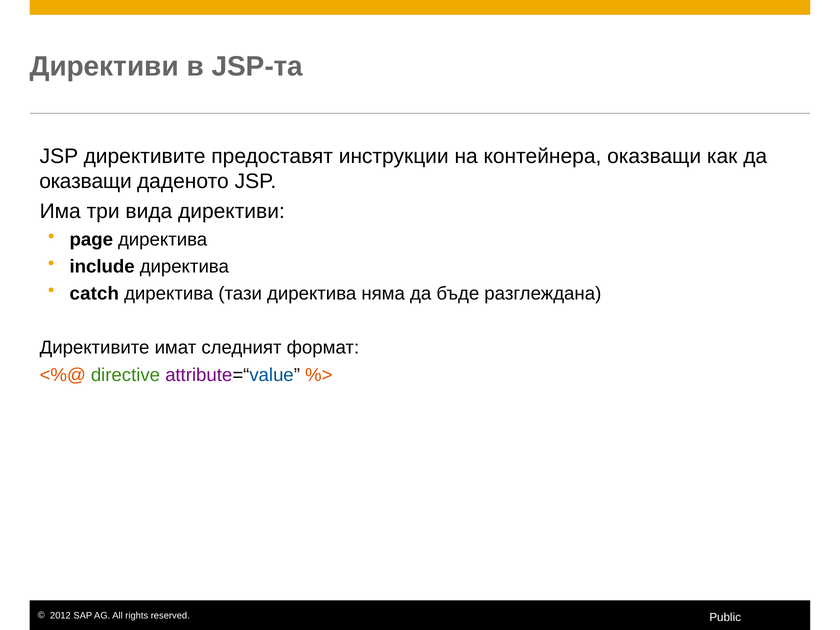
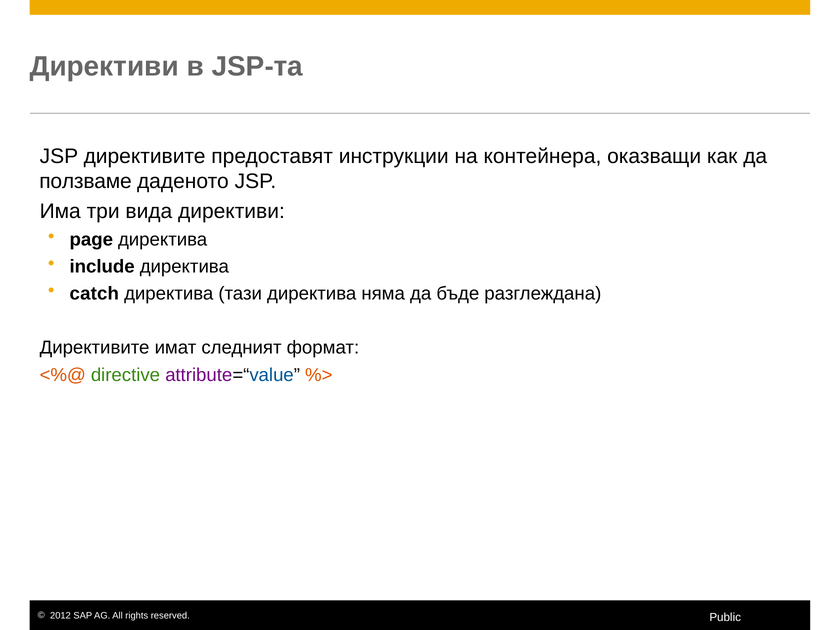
оказващи: оказващи -> ползваме (86, 181)
